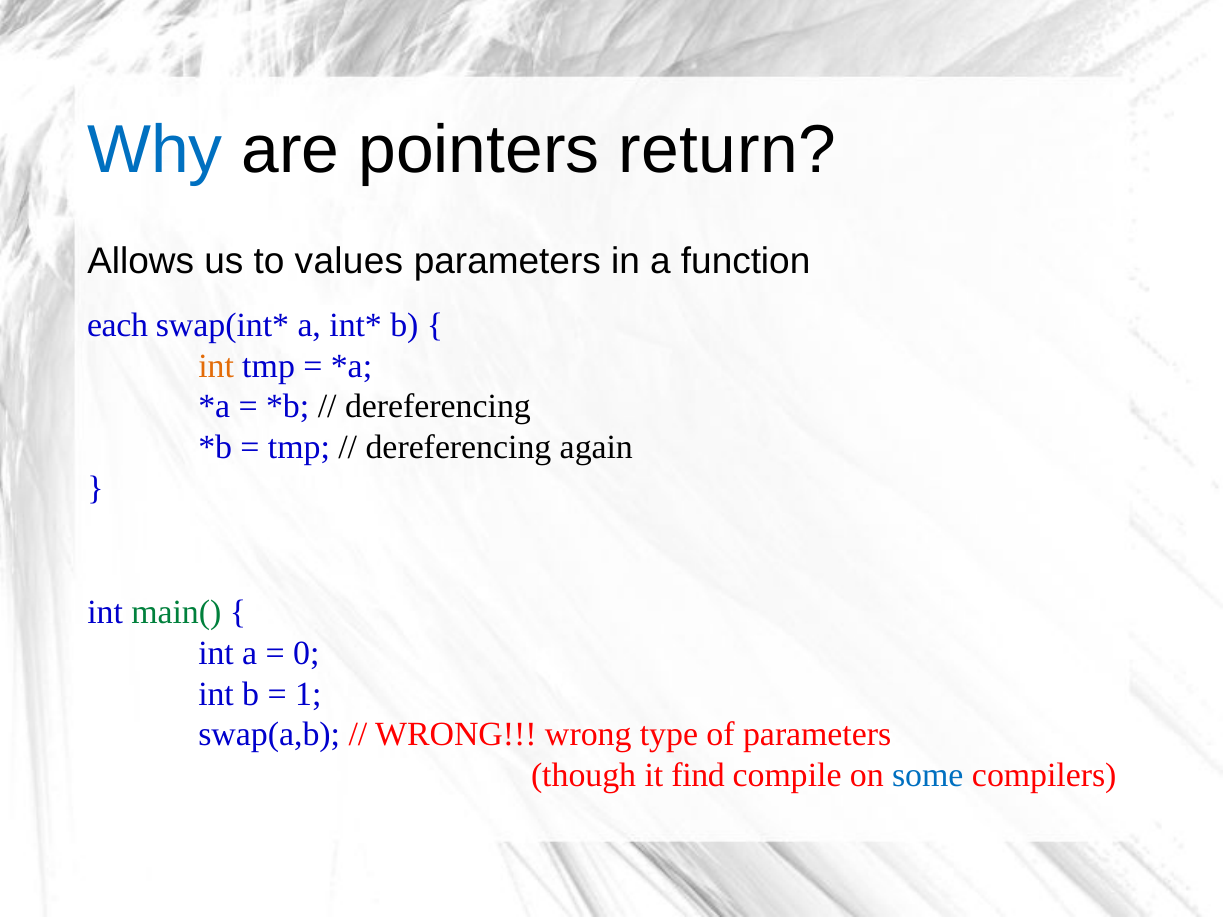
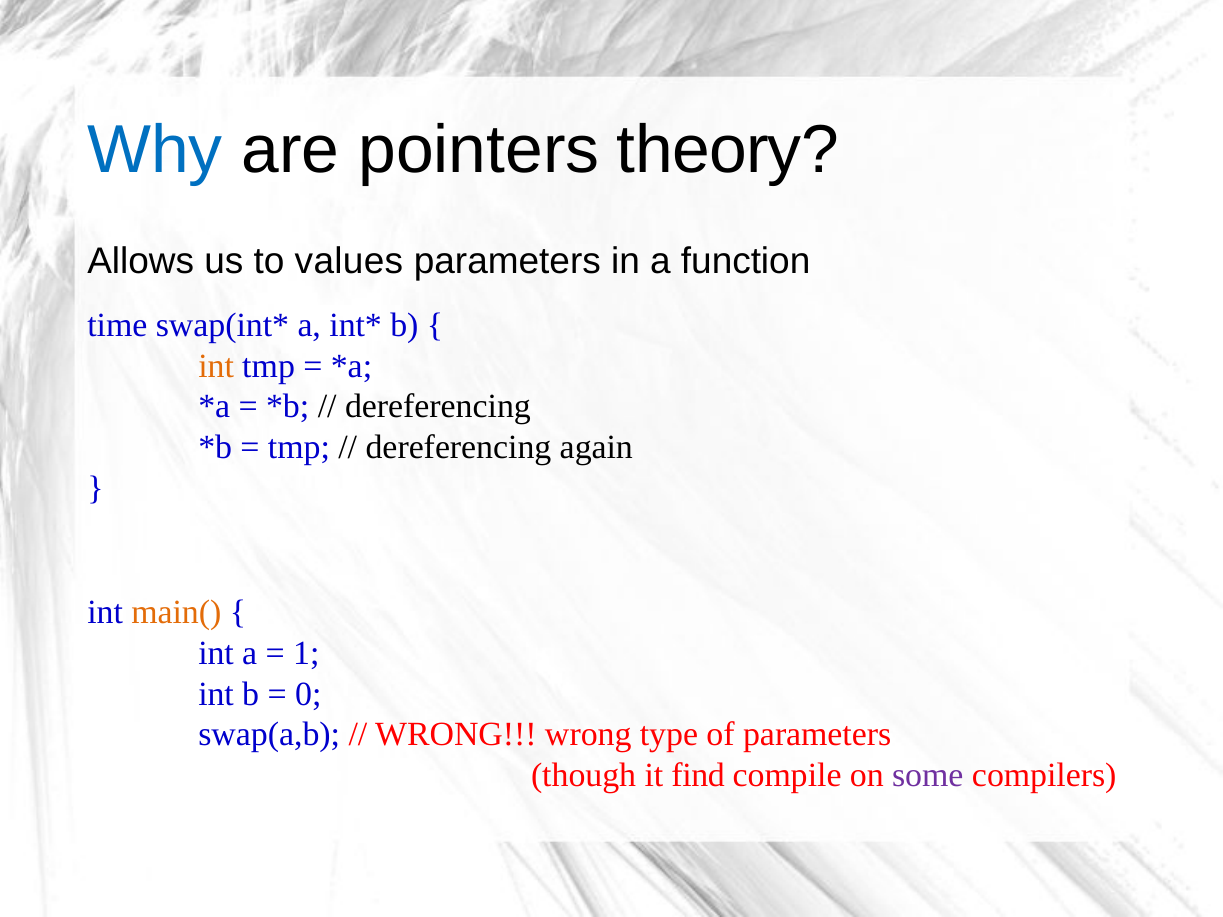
return: return -> theory (728, 150)
each: each -> time (117, 325)
main( colour: green -> orange (176, 613)
0: 0 -> 1 (306, 654)
1: 1 -> 0 (308, 694)
some colour: blue -> purple (928, 776)
